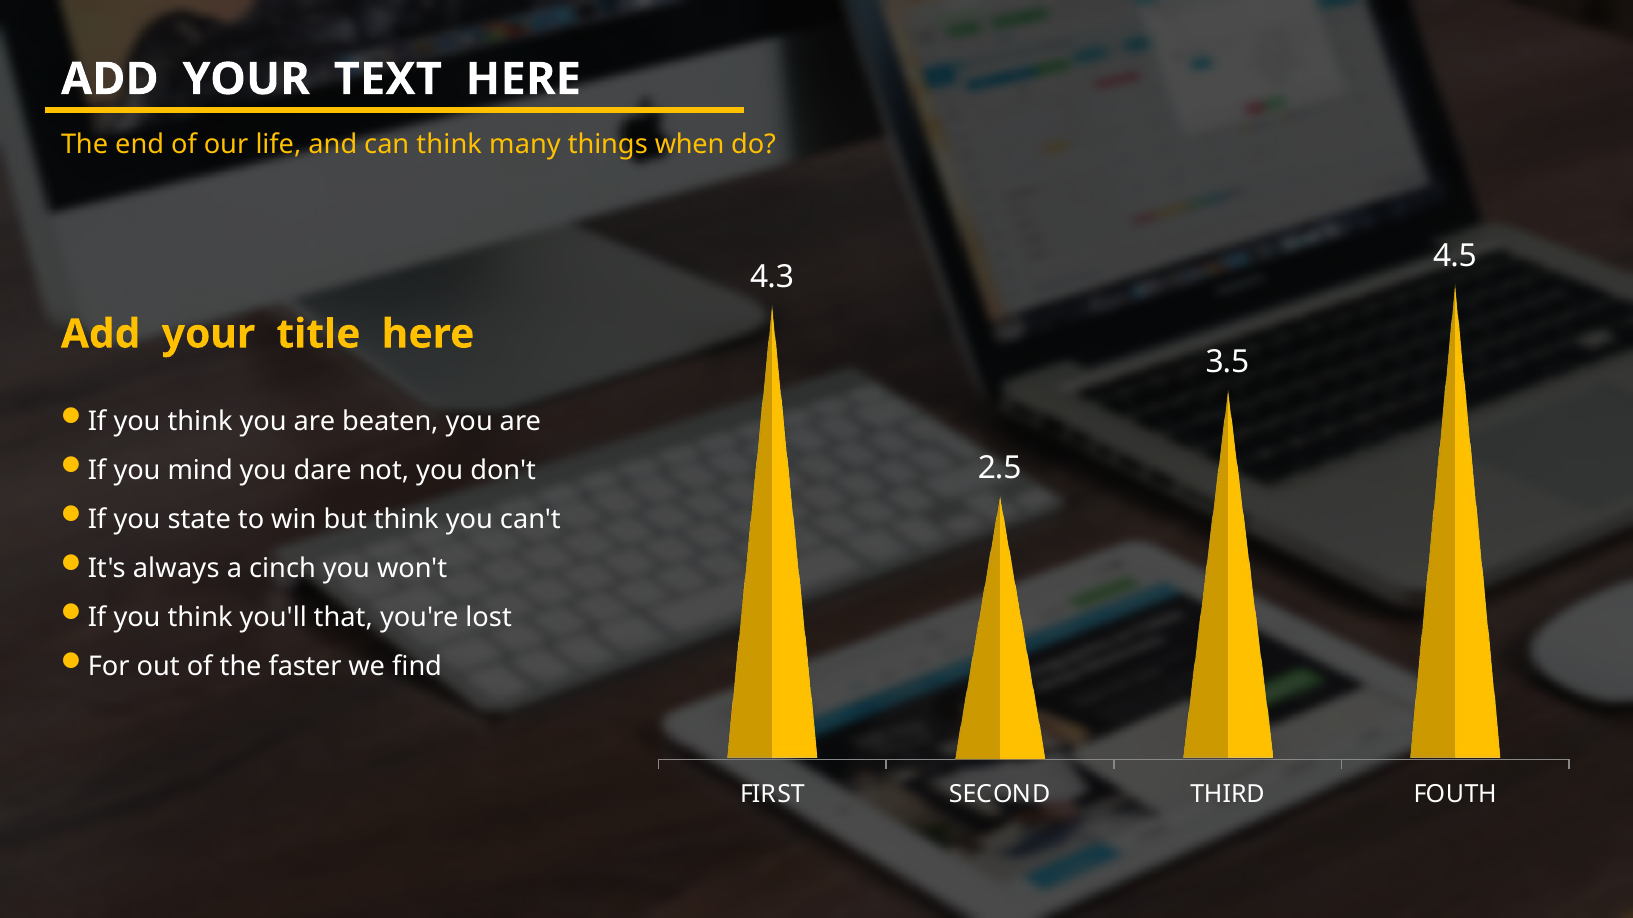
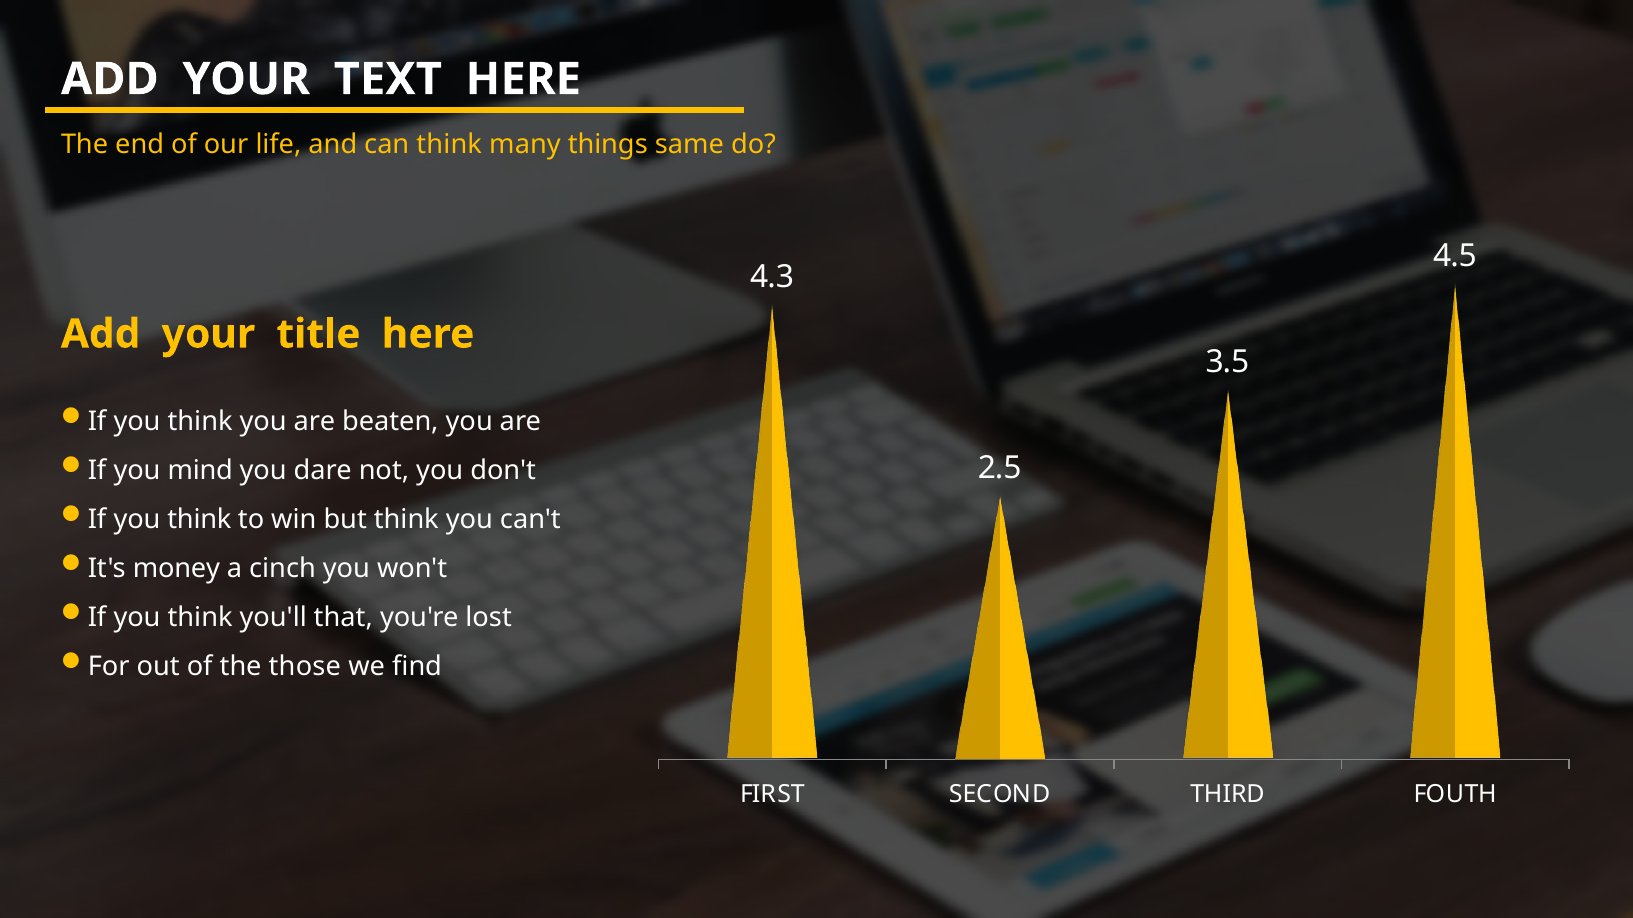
when: when -> same (689, 145)
state: state -> think (199, 520)
always: always -> money (176, 569)
faster: faster -> those (305, 667)
